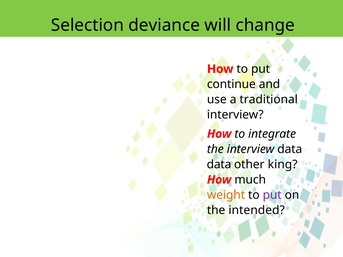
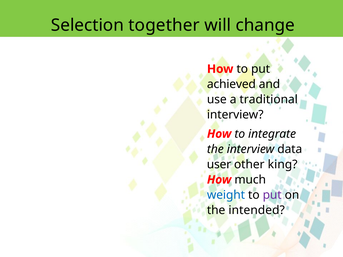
deviance: deviance -> together (164, 25)
continue: continue -> achieved (231, 84)
data: data -> user (219, 165)
weight colour: orange -> blue (226, 195)
